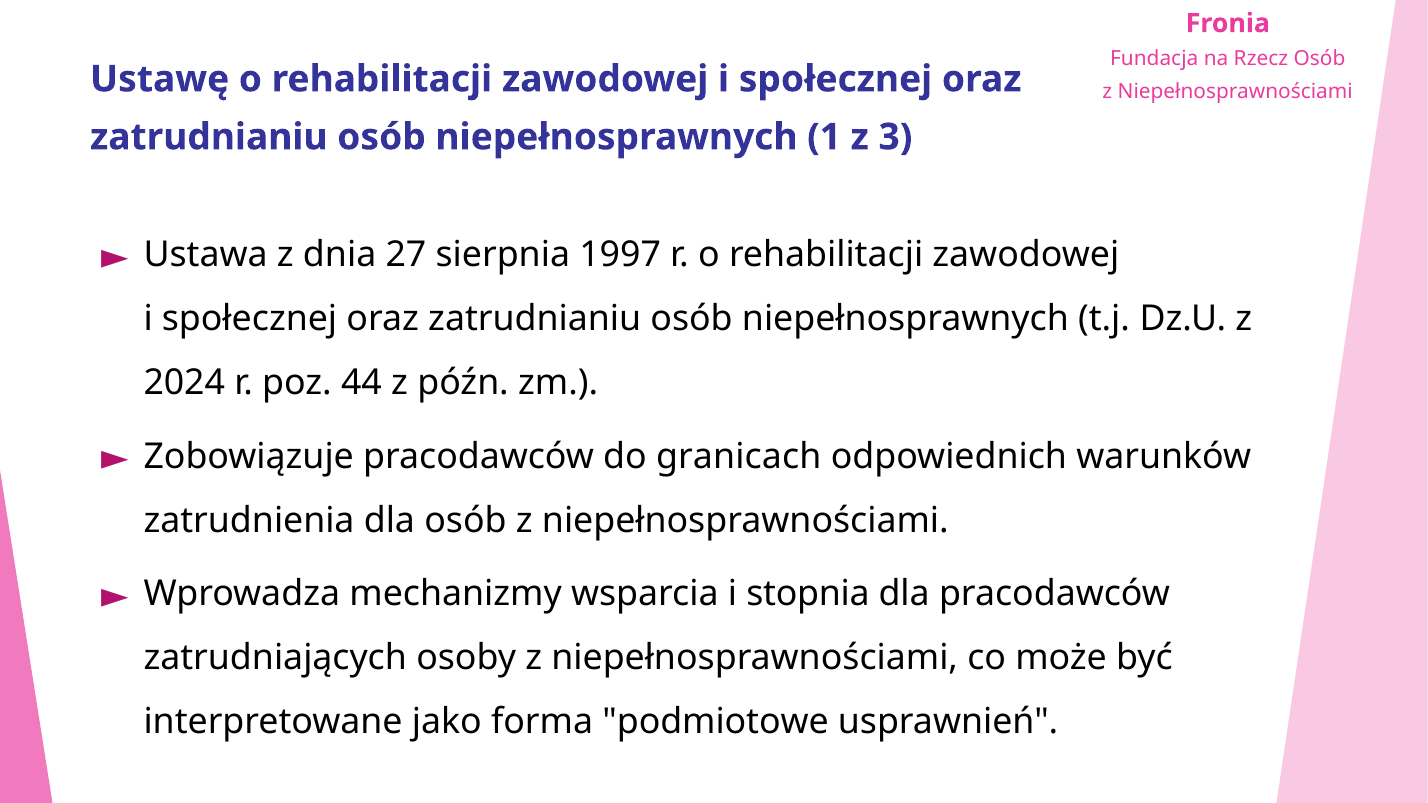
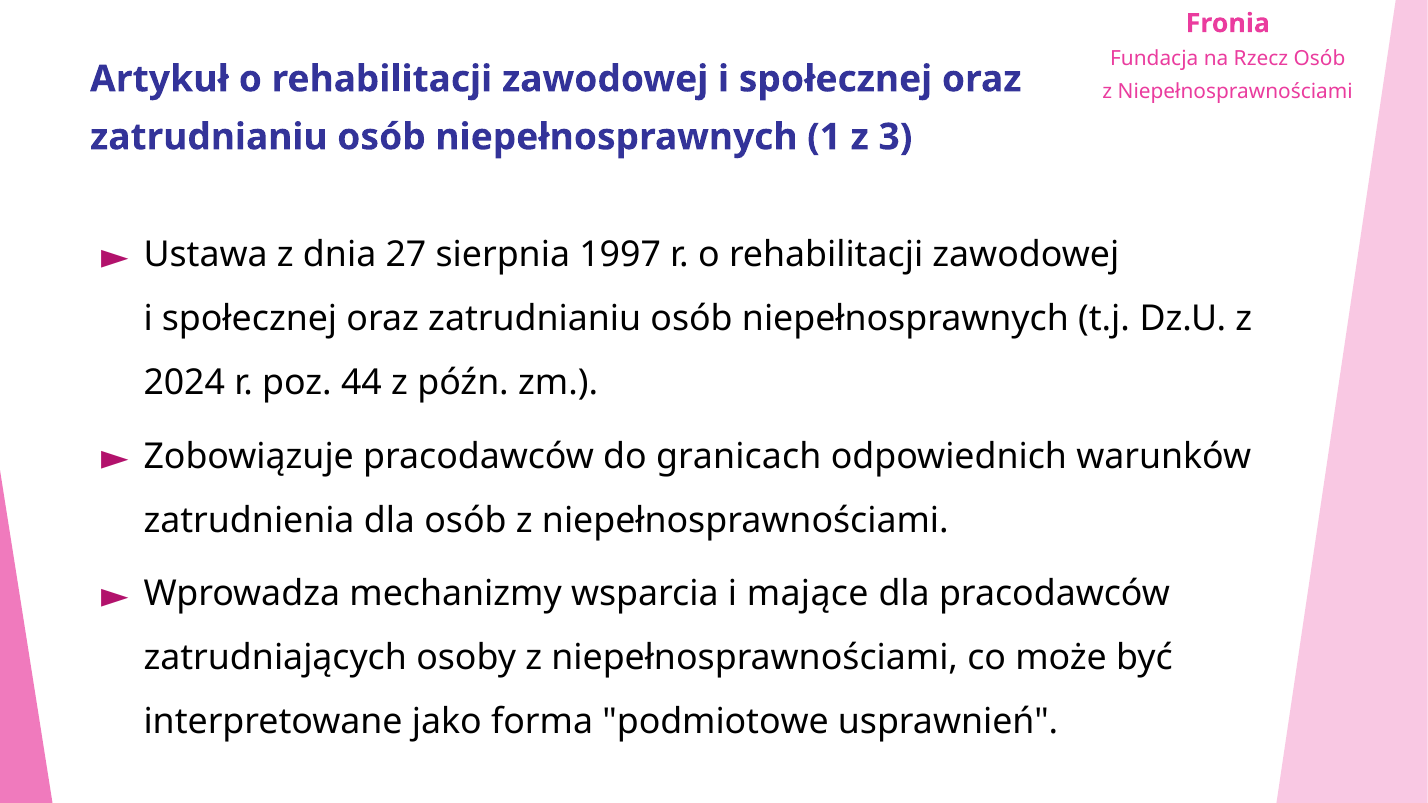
Ustawę: Ustawę -> Artykuł (159, 79)
stopnia: stopnia -> mające (808, 594)
